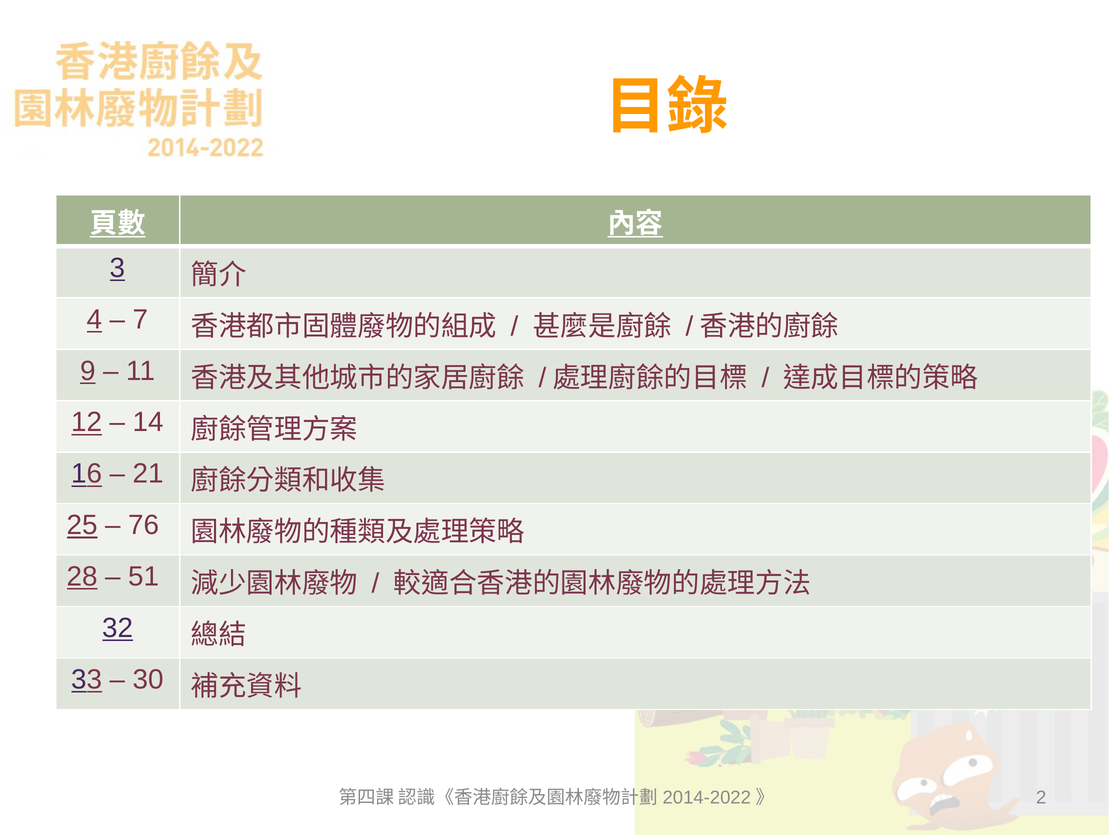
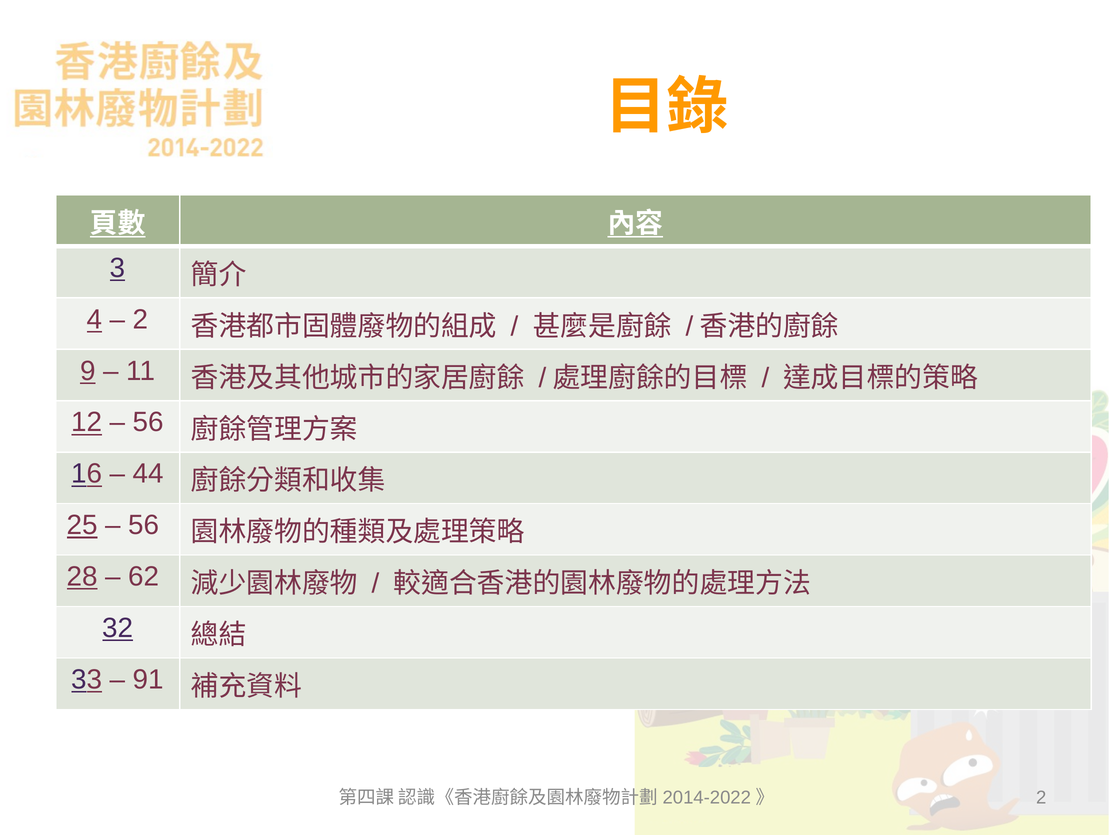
7: 7 -> 2 (141, 319)
14: 14 -> 56 (148, 422)
21: 21 -> 44 (148, 474)
76: 76 -> 56 (144, 525)
51: 51 -> 62 (144, 577)
30: 30 -> 91 (148, 679)
